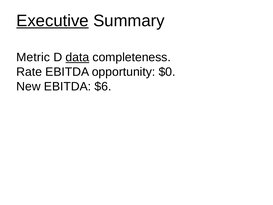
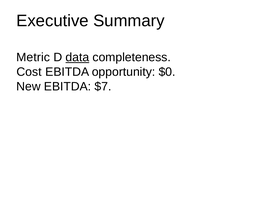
Executive underline: present -> none (52, 21)
Rate: Rate -> Cost (29, 72)
$6: $6 -> $7 (103, 86)
